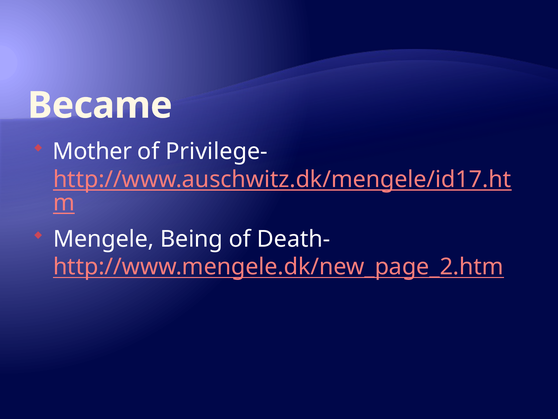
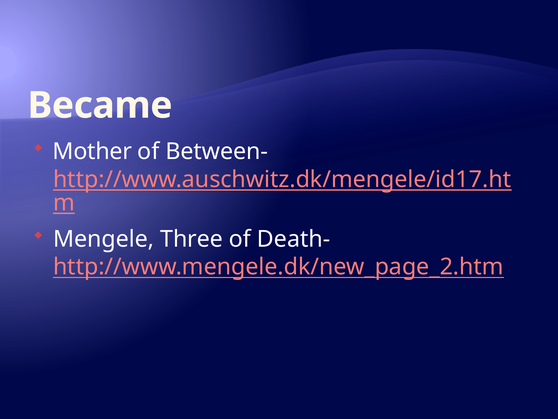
Privilege-: Privilege- -> Between- (217, 151)
Being: Being -> Three (192, 239)
